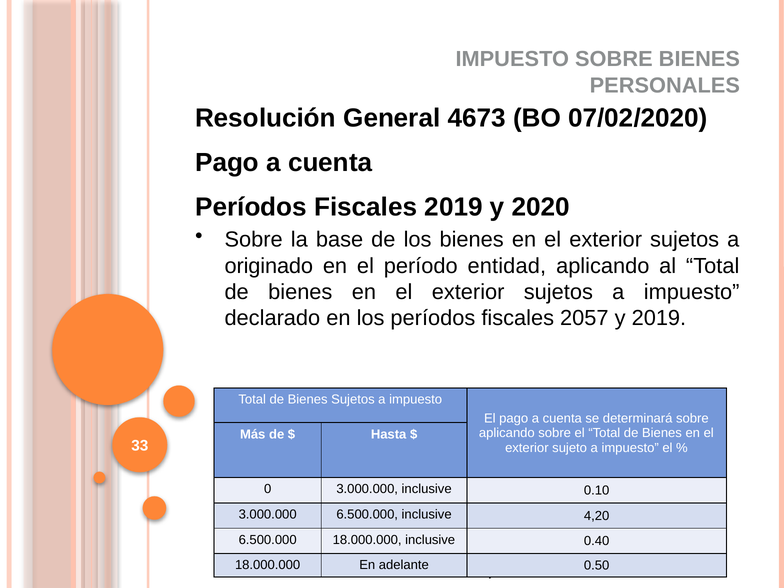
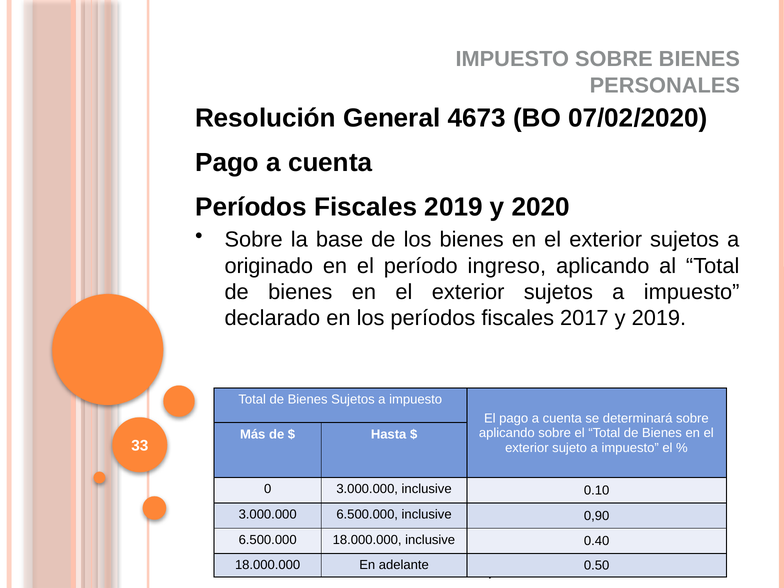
entidad: entidad -> ingreso (507, 266)
2057: 2057 -> 2017 (584, 318)
4,20: 4,20 -> 0,90 (597, 516)
